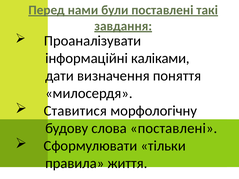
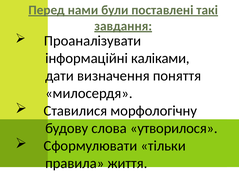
Ставитися: Ставитися -> Ставилися (75, 111)
слова поставлені: поставлені -> утворилося (174, 128)
